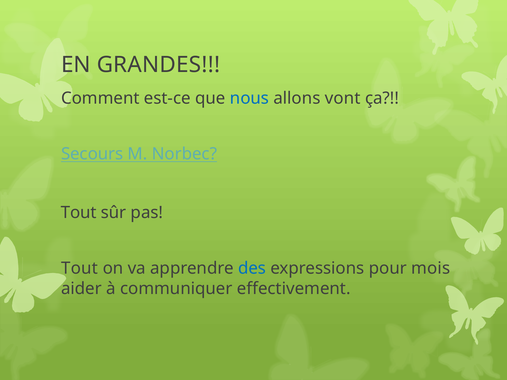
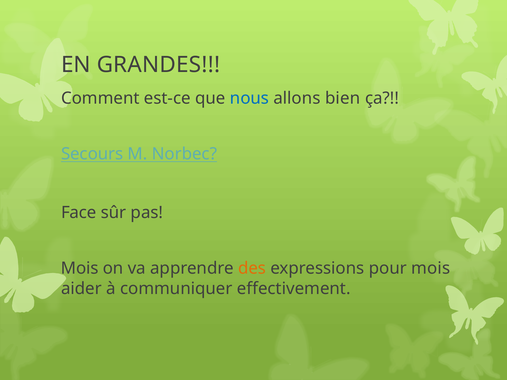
vont: vont -> bien (343, 98)
Tout: Tout -> Face (79, 213)
Tout: Tout -> Mois (80, 268)
des colour: blue -> orange (252, 268)
